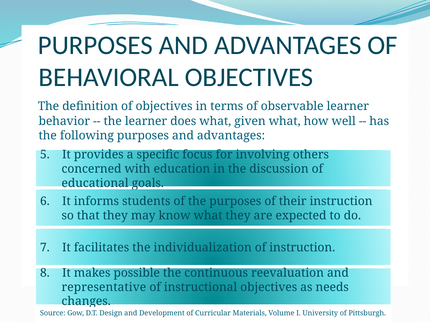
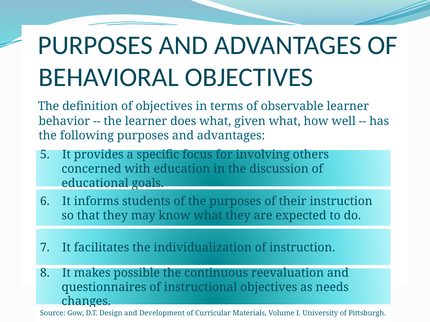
representative: representative -> questionnaires (104, 288)
